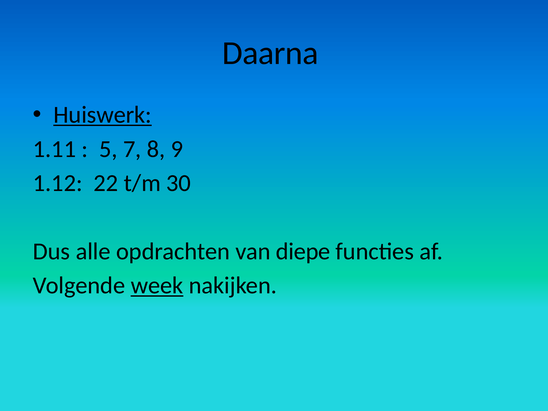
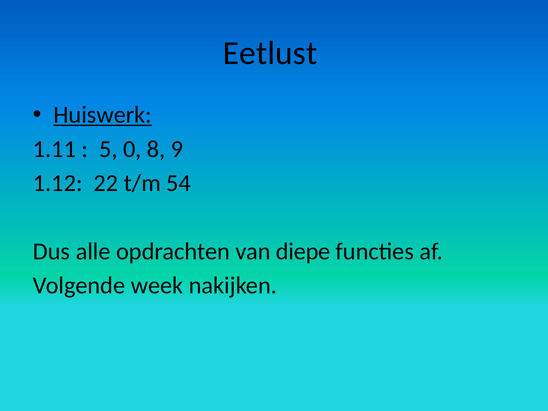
Daarna: Daarna -> Eetlust (270, 53)
7: 7 -> 0 (132, 149)
30: 30 -> 54 (179, 183)
week underline: present -> none (157, 286)
